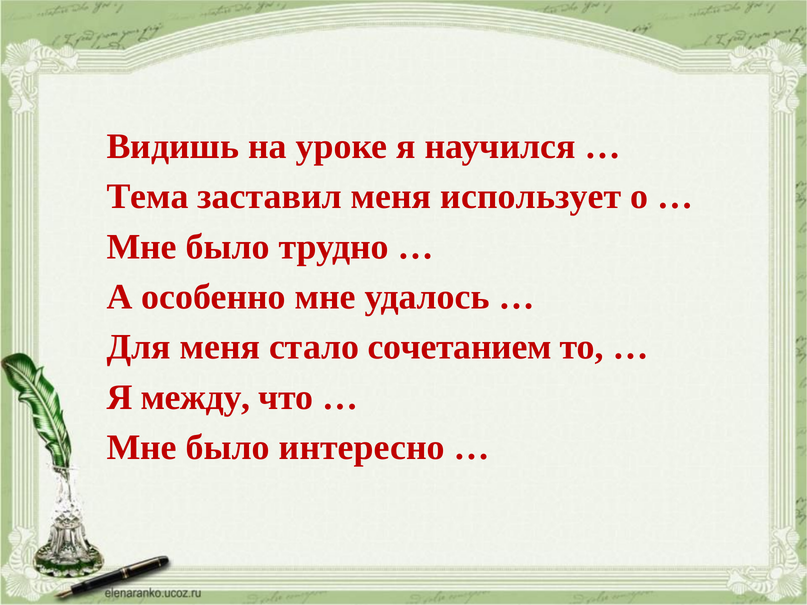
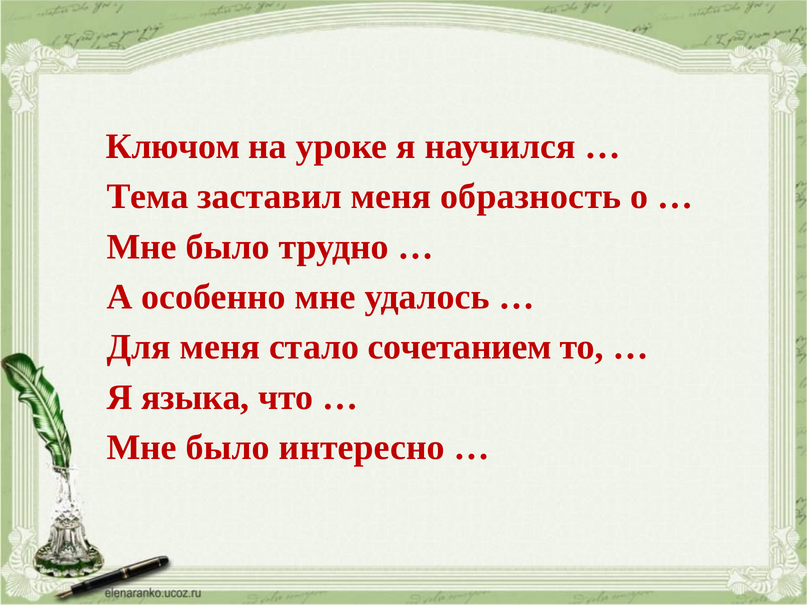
Видишь: Видишь -> Ключом (173, 146)
использует: использует -> образность (531, 197)
между: между -> языка (195, 398)
